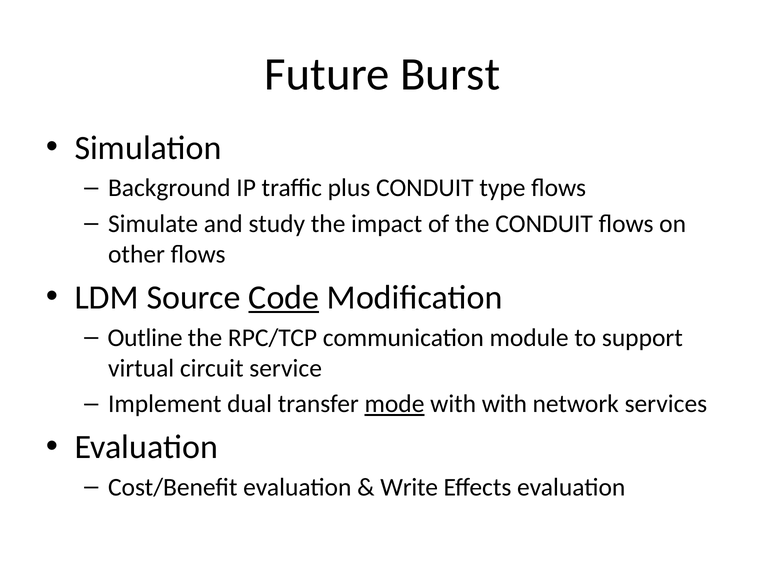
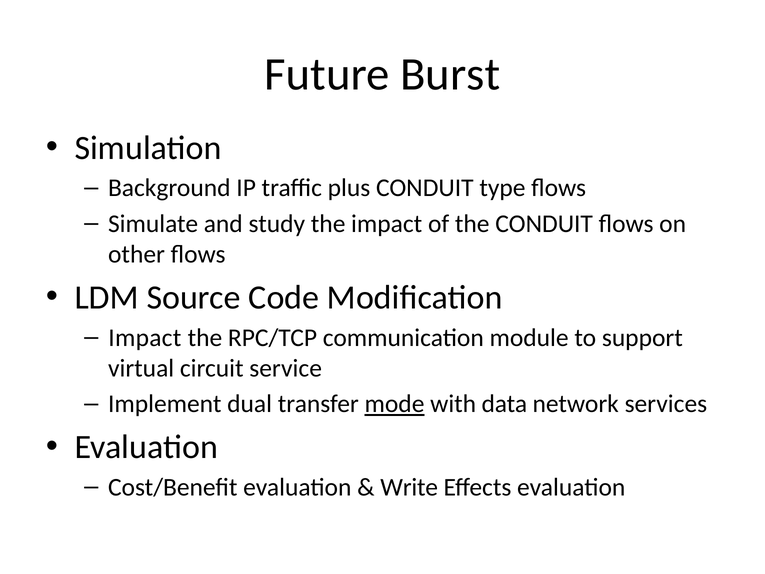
Code underline: present -> none (284, 297)
Outline: Outline -> Impact (145, 338)
with with: with -> data (504, 404)
